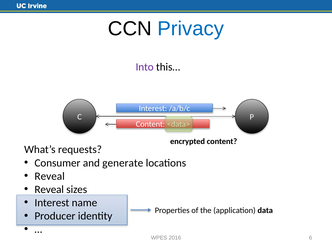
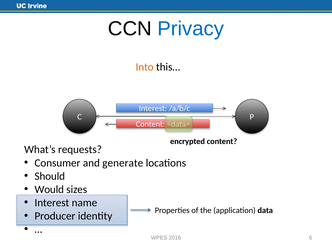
Into colour: purple -> orange (145, 67)
Reveal: Reveal -> Should (50, 176)
Reveal: Reveal -> Would (49, 189)
